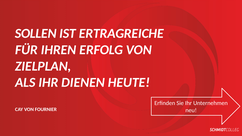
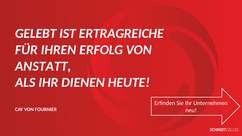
SOLLEN: SOLLEN -> GELEBT (36, 34)
ZIELPLAN: ZIELPLAN -> ANSTATT (43, 66)
